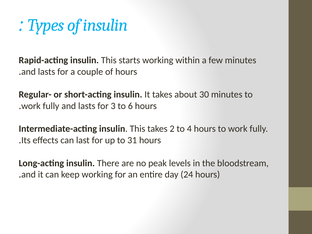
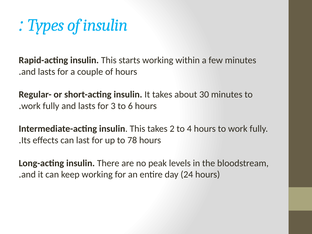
31: 31 -> 78 (132, 140)
